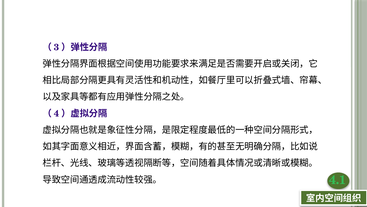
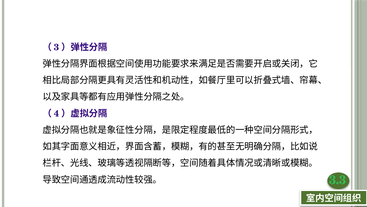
4.1: 4.1 -> 3.3 (338, 180)
